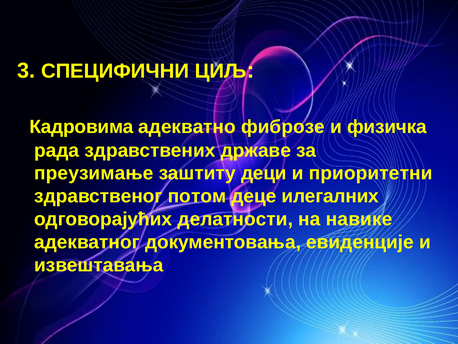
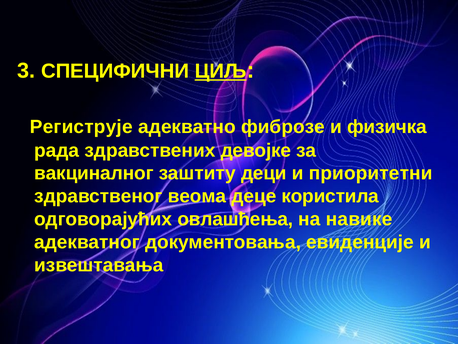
ЦИЉ underline: none -> present (221, 71)
Кадровима: Кадровима -> Региструје (81, 127)
државе: државе -> девојке (256, 150)
преузимање: преузимање -> вакциналног (94, 173)
потом: потом -> веома (197, 196)
илегалних: илегалних -> користила (330, 196)
делатности: делатности -> овлашћења (235, 219)
